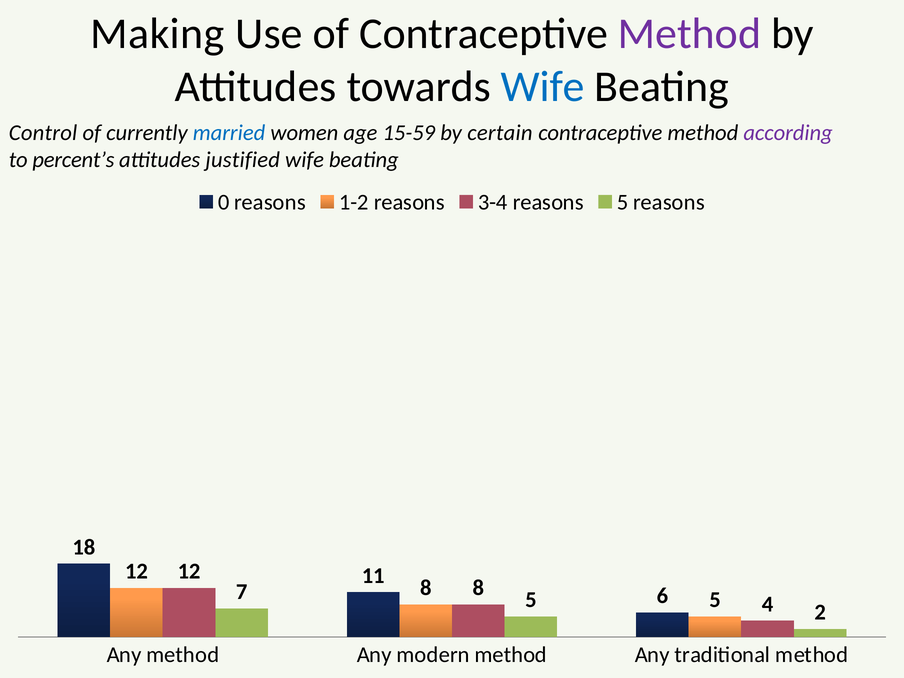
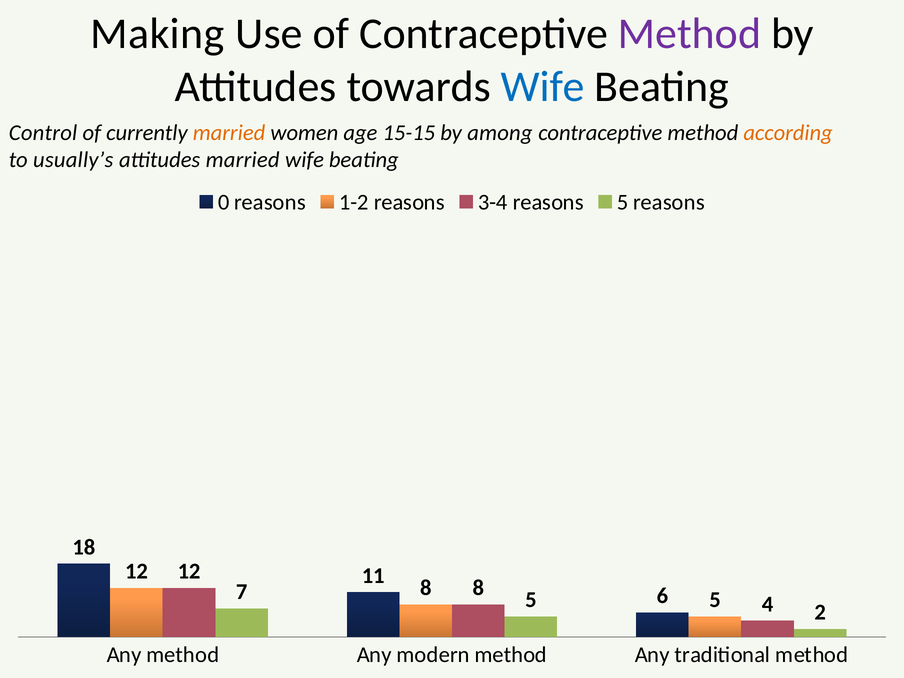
married colour: blue -> orange (229, 133)
15-59: 15-59 -> 15-15 (409, 133)
certain: certain -> among (500, 133)
according colour: purple -> orange (788, 133)
percent’s: percent’s -> usually’s (73, 160)
attitudes justified: justified -> married (243, 160)
